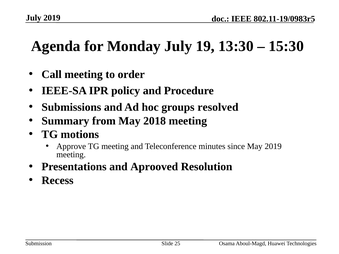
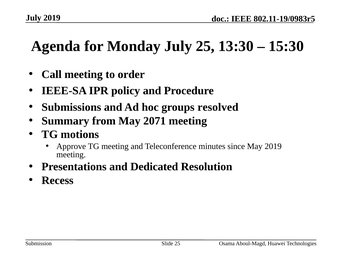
July 19: 19 -> 25 (205, 46)
2018: 2018 -> 2071 (155, 121)
Aprooved: Aprooved -> Dedicated (154, 167)
